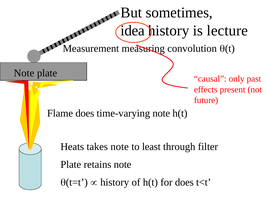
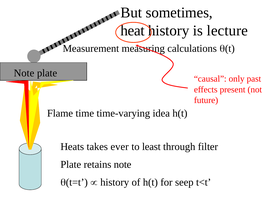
idea: idea -> heat (133, 30)
convolution: convolution -> calculations (192, 48)
does: does -> time (85, 113)
time-varying note: note -> idea (161, 113)
takes note: note -> ever (120, 146)
for does: does -> seep (184, 182)
